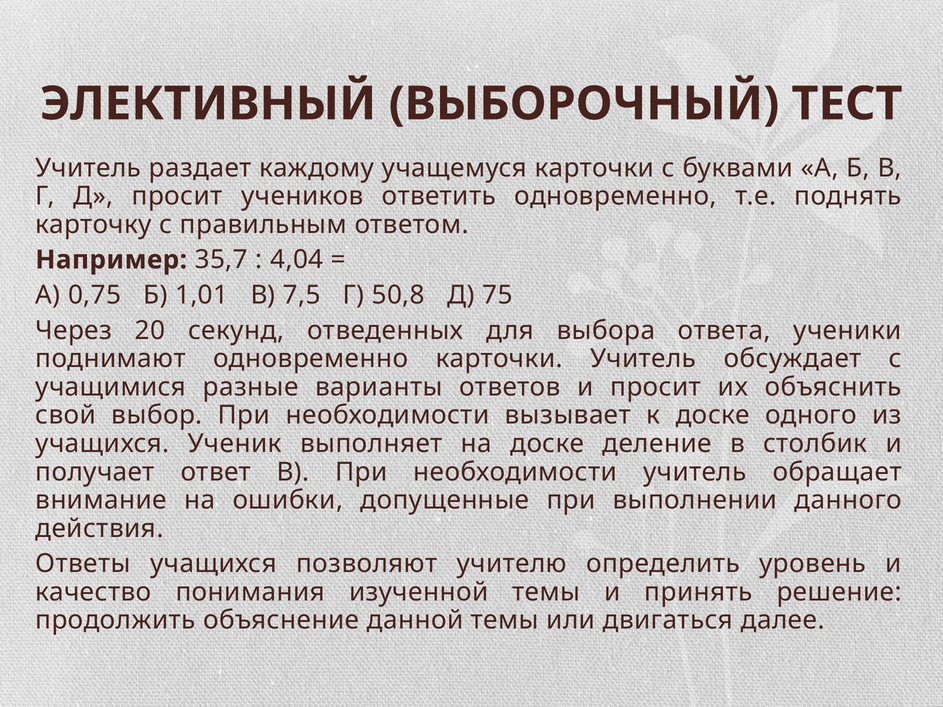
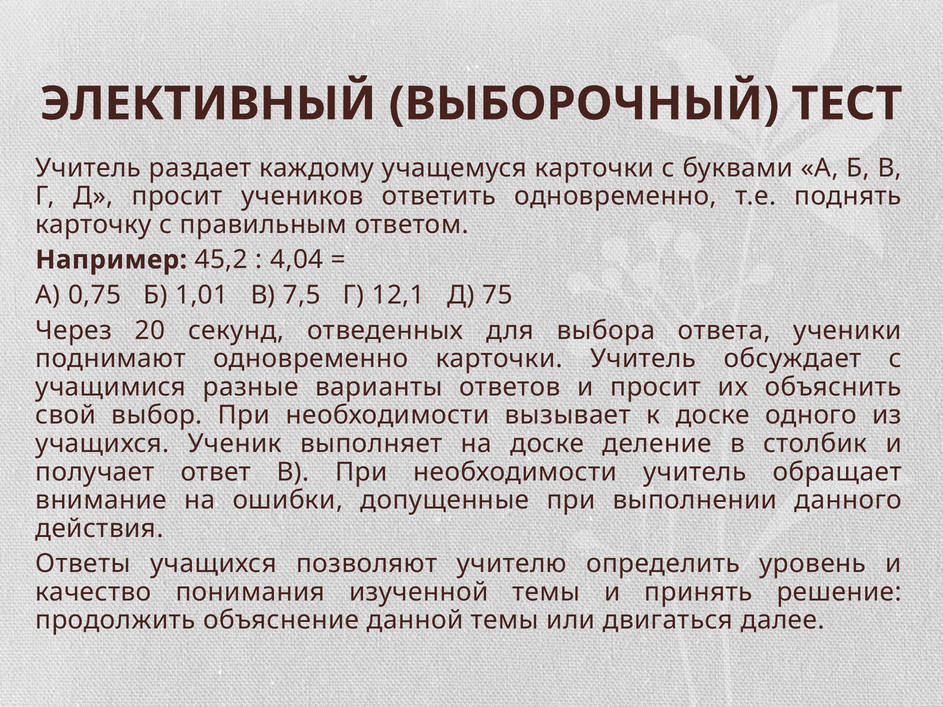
35,7: 35,7 -> 45,2 (221, 260)
50,8: 50,8 -> 12,1 (398, 295)
